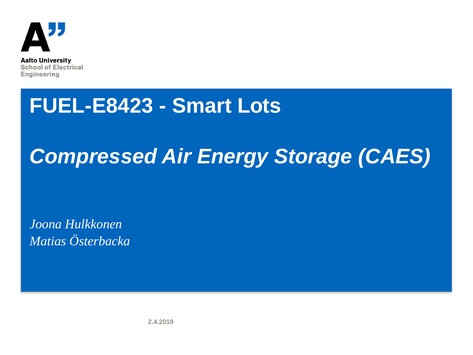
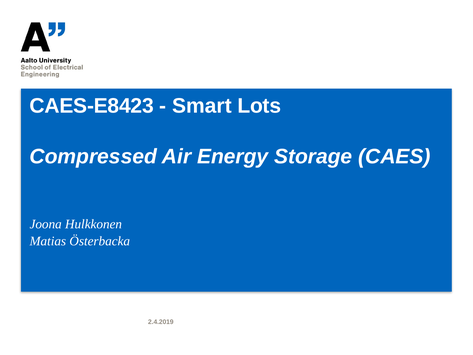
FUEL-E8423: FUEL-E8423 -> CAES-E8423 (92, 106)
